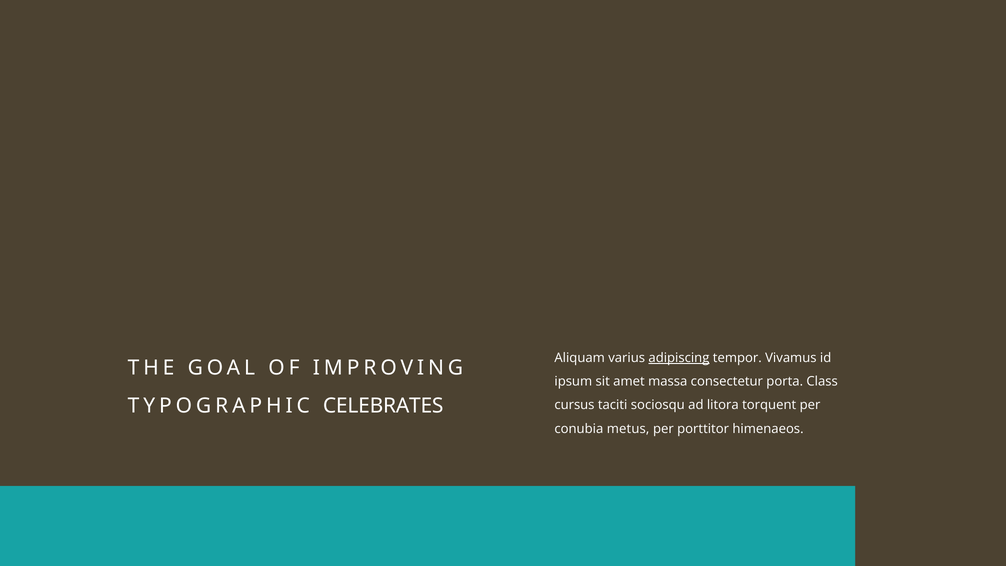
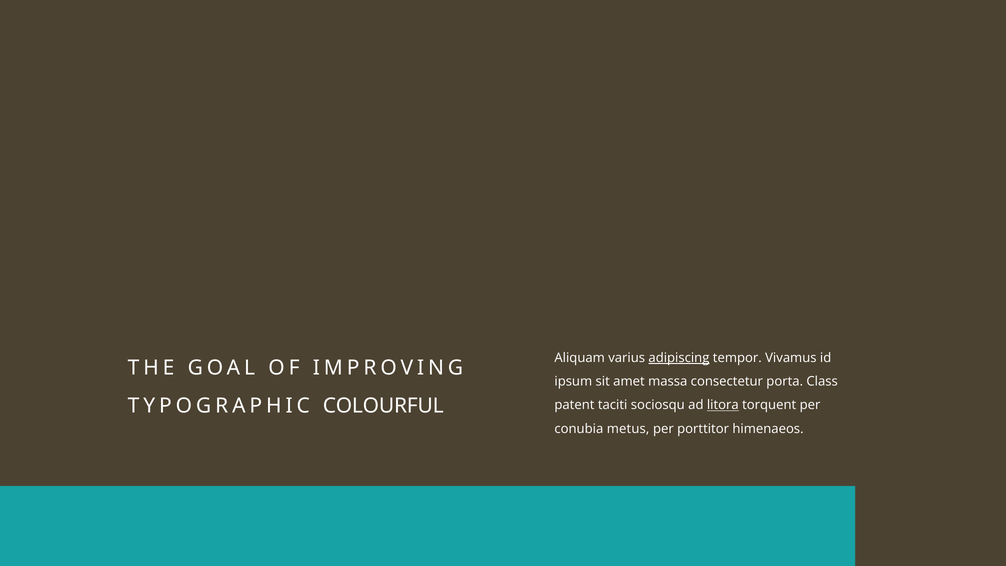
CELEBRATES: CELEBRATES -> COLOURFUL (383, 406)
cursus: cursus -> patent (574, 405)
litora underline: none -> present (723, 405)
